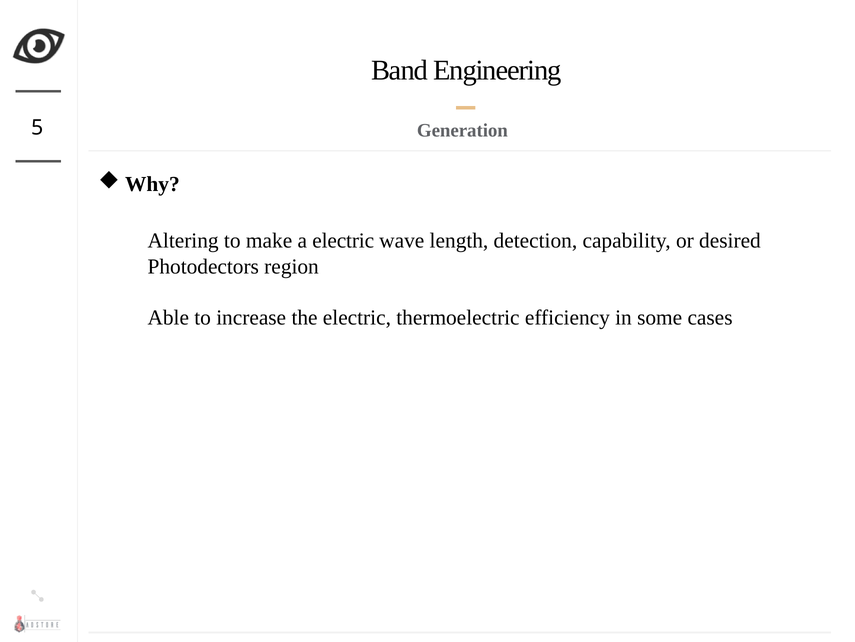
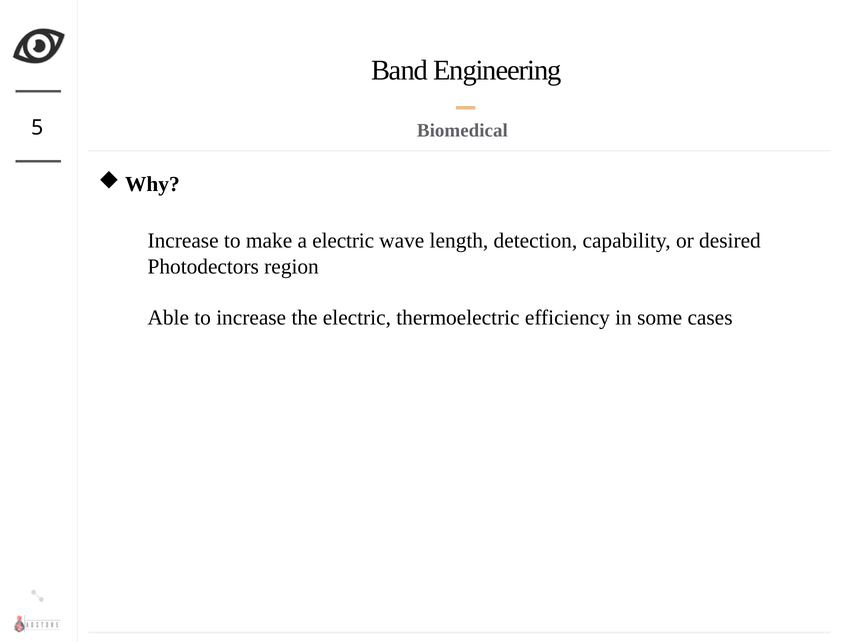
Generation: Generation -> Biomedical (462, 130)
Altering: Altering -> Increase (183, 241)
